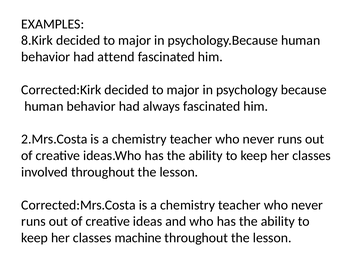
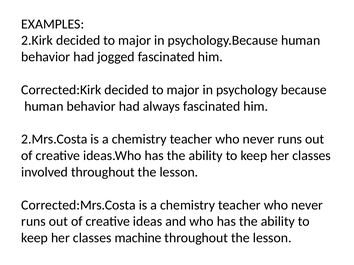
8.Kirk: 8.Kirk -> 2.Kirk (37, 41)
attend: attend -> jogged (116, 57)
